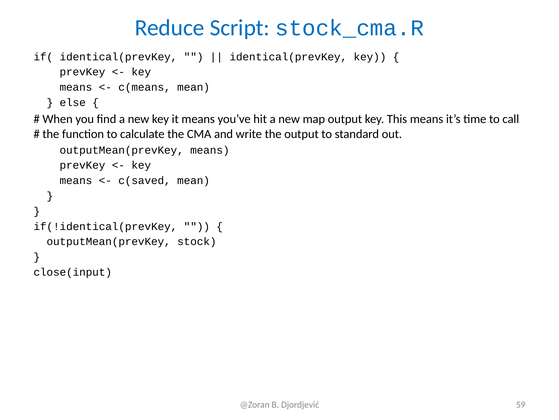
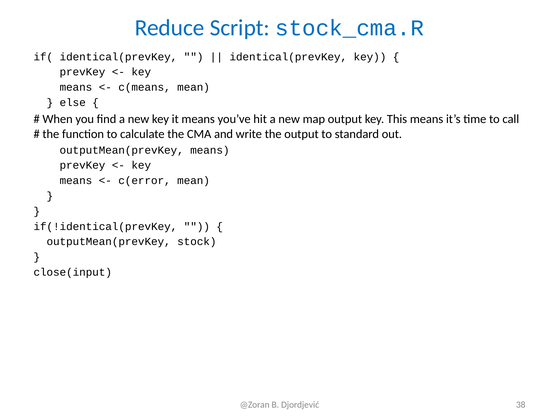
c(saved: c(saved -> c(error (144, 180)
59: 59 -> 38 (521, 404)
